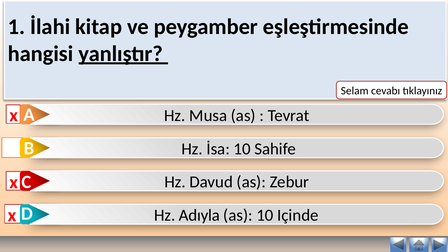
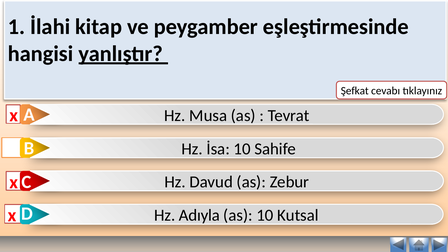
Selam: Selam -> Şefkat (355, 91)
Içinde: Içinde -> Kutsal (298, 215)
